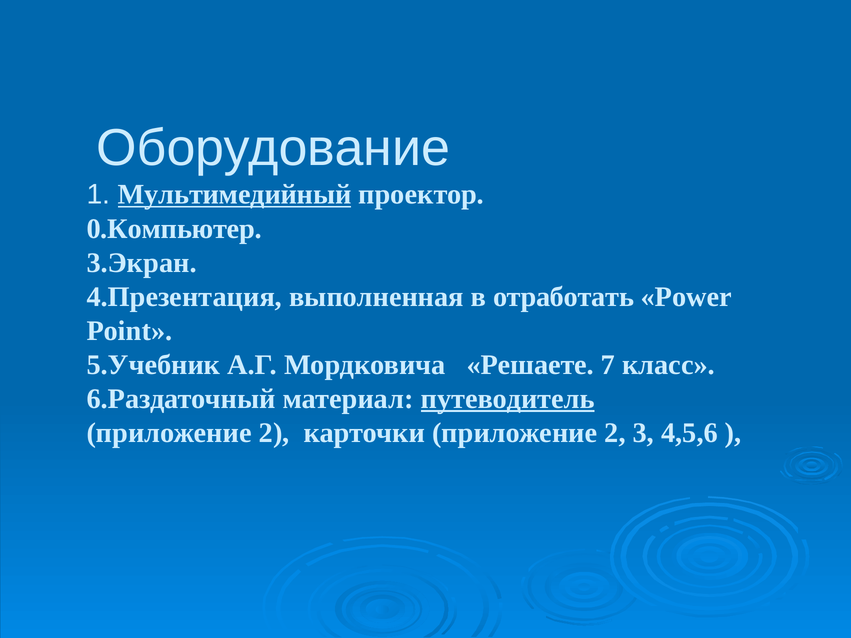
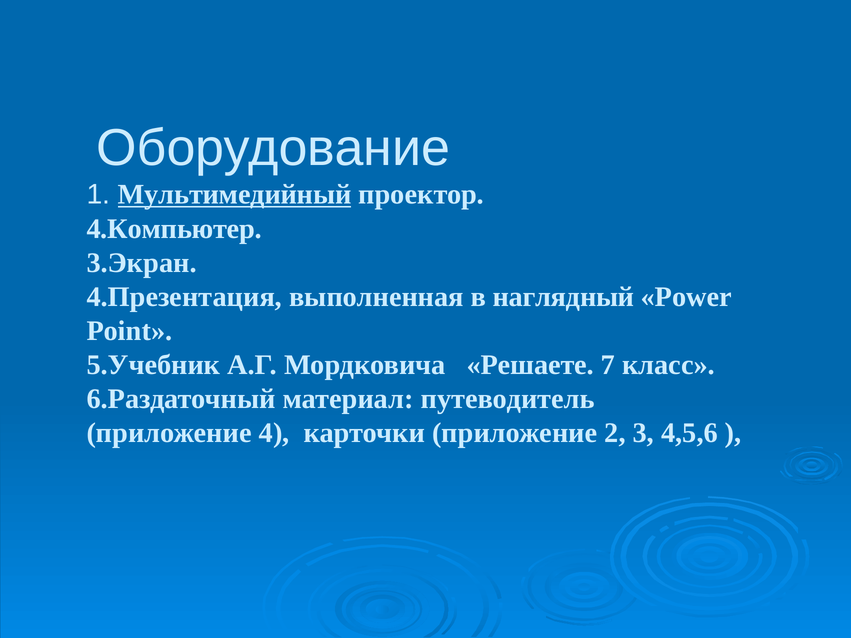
0.Компьютер: 0.Компьютер -> 4.Компьютер (174, 229)
отработать: отработать -> наглядный (564, 297)
путеводитель underline: present -> none (508, 399)
2: 2 -> 4 (274, 433)
